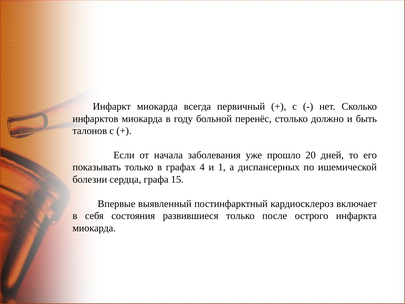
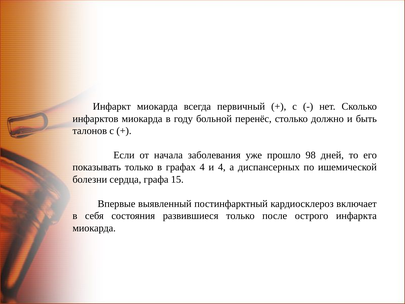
20: 20 -> 98 (311, 155)
и 1: 1 -> 4 (222, 167)
